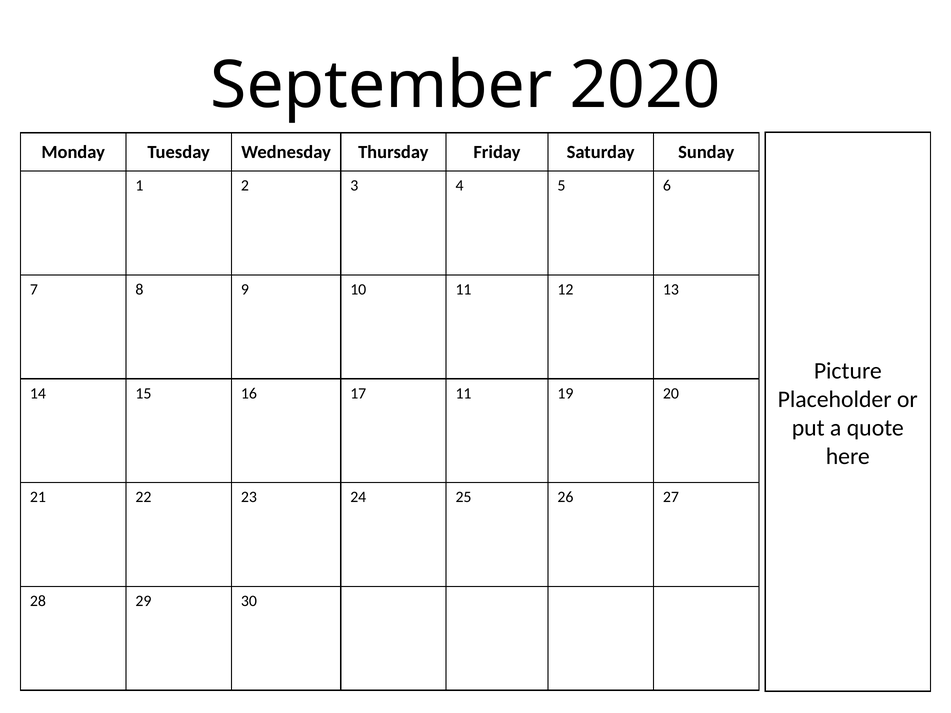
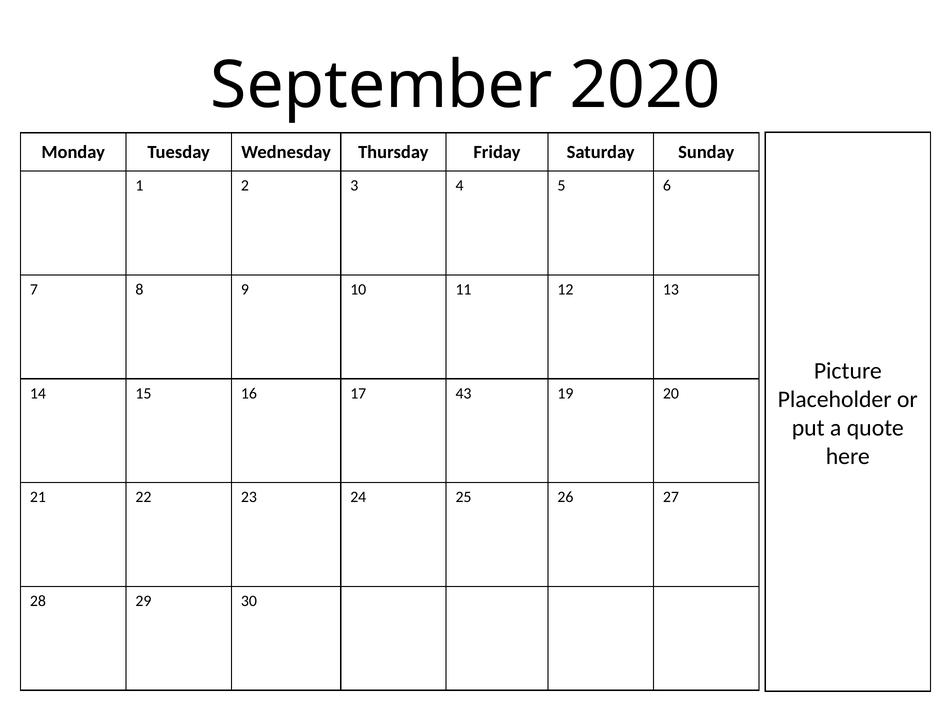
17 11: 11 -> 43 (464, 393)
